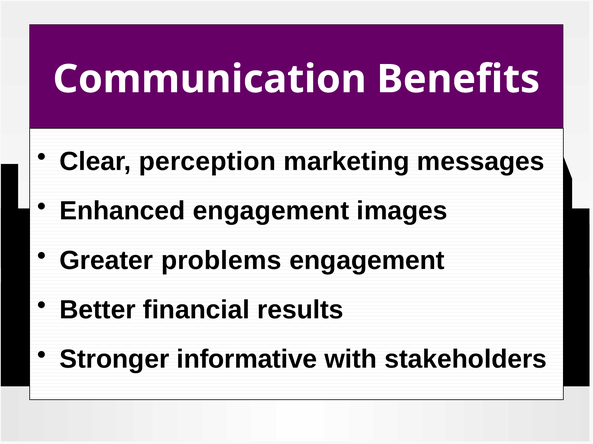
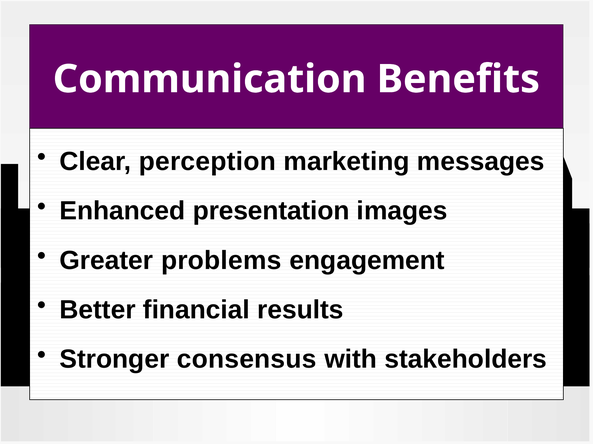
Enhanced engagement: engagement -> presentation (271, 211)
informative: informative -> consensus (247, 360)
